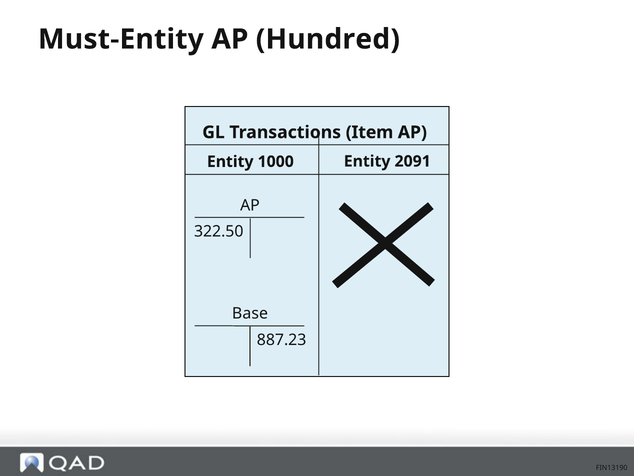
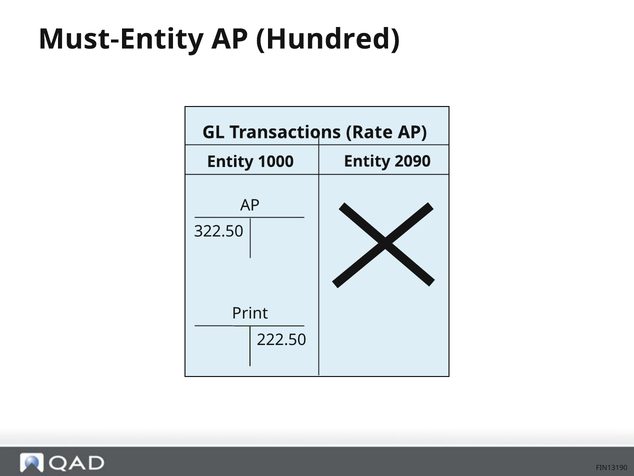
Item: Item -> Rate (369, 132)
2091: 2091 -> 2090 (413, 161)
Base: Base -> Print (250, 313)
887.23: 887.23 -> 222.50 (282, 339)
